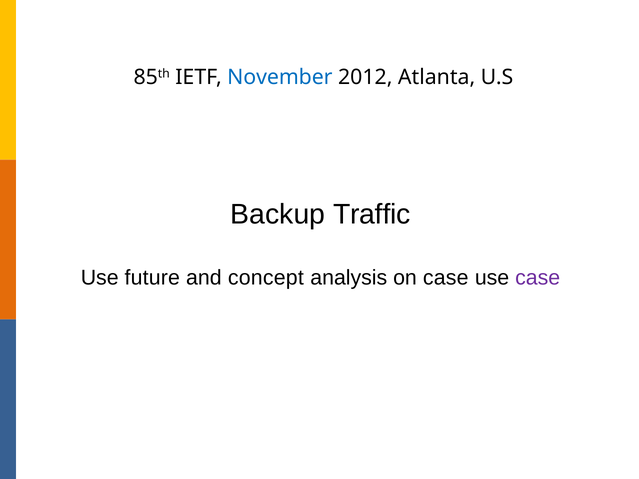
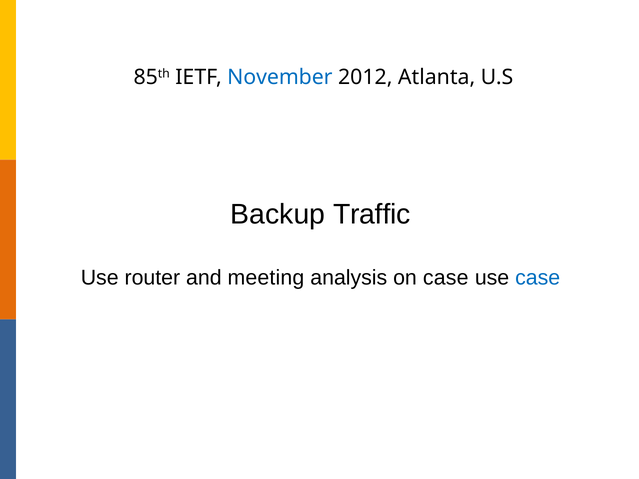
future: future -> router (152, 278)
concept: concept -> meeting (266, 278)
case colour: purple -> blue (538, 278)
